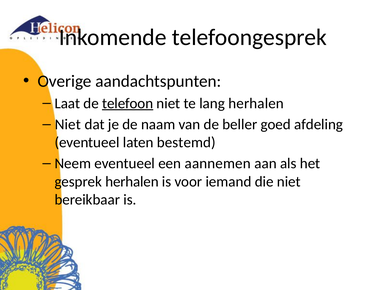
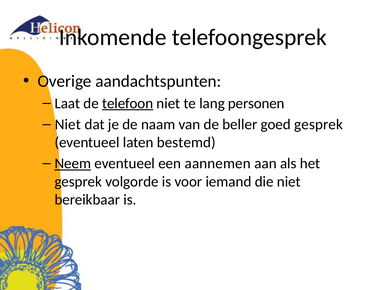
lang herhalen: herhalen -> personen (256, 103)
goed afdeling: afdeling -> gesprek (319, 124)
Neem underline: none -> present (73, 163)
gesprek herhalen: herhalen -> volgorde (132, 181)
